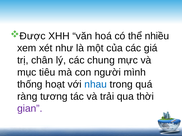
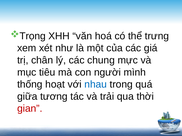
Được: Được -> Trọng (33, 36)
nhiều: nhiều -> trưng (157, 36)
ràng: ràng -> giữa (27, 97)
gian colour: purple -> red (30, 109)
